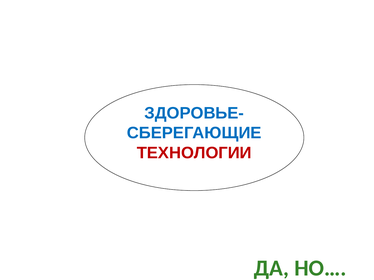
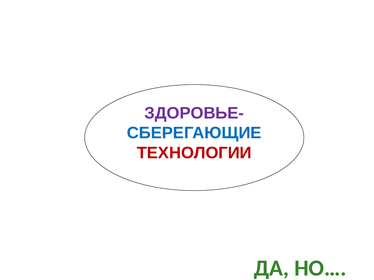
ЗДОРОВЬЕ- colour: blue -> purple (194, 113)
